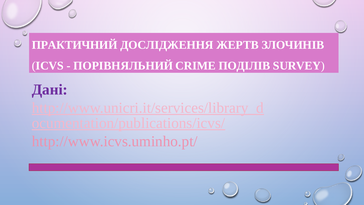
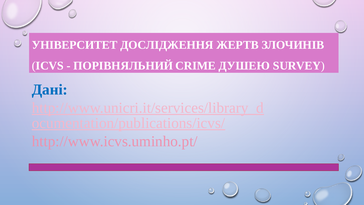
ПРАКТИЧНИЙ: ПРАКТИЧНИЙ -> УНІВЕРСИТЕТ (75, 45)
ПОДІЛІВ: ПОДІЛІВ -> ДУШЕЮ (244, 66)
Дані colour: purple -> blue (50, 90)
